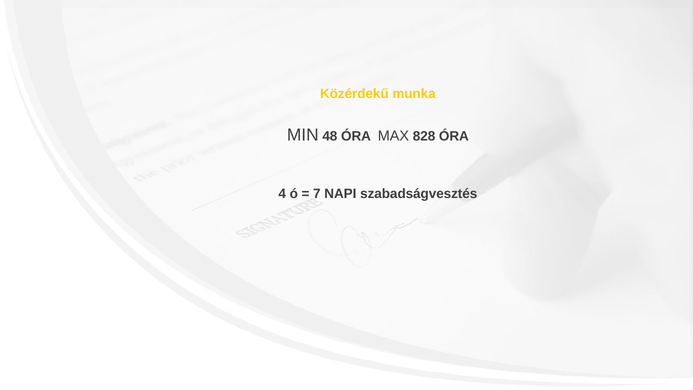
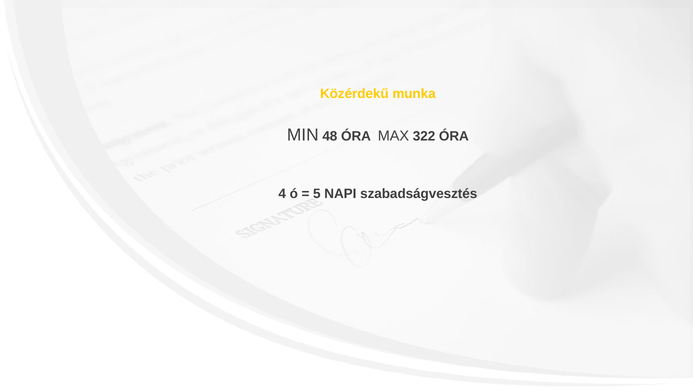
828: 828 -> 322 (424, 136)
7: 7 -> 5 (317, 194)
